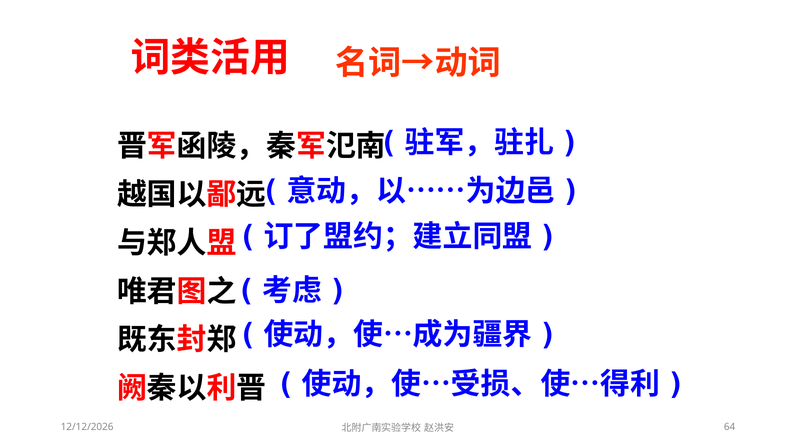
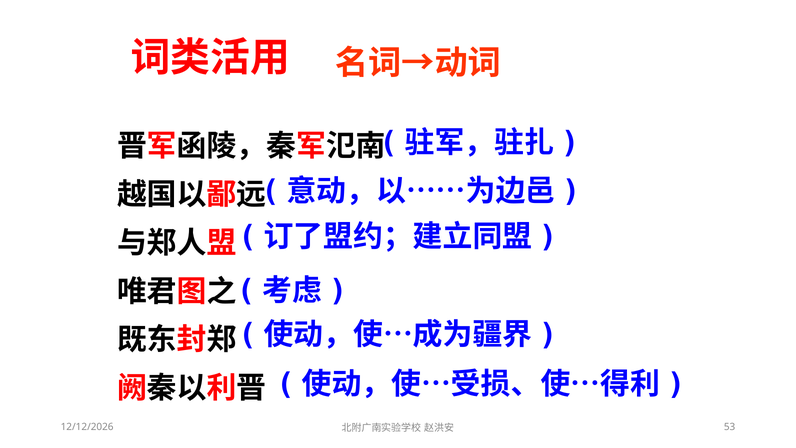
64: 64 -> 53 (730, 427)
